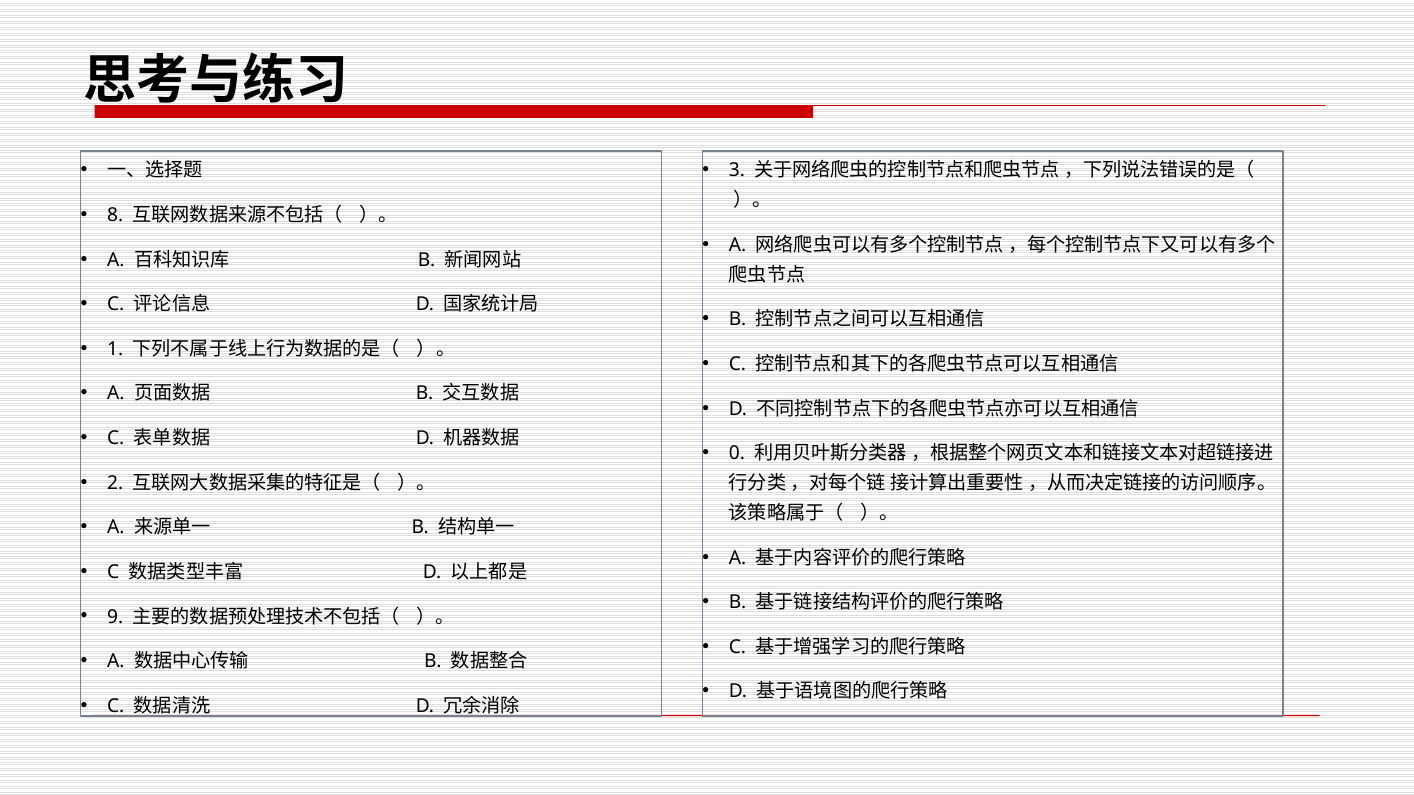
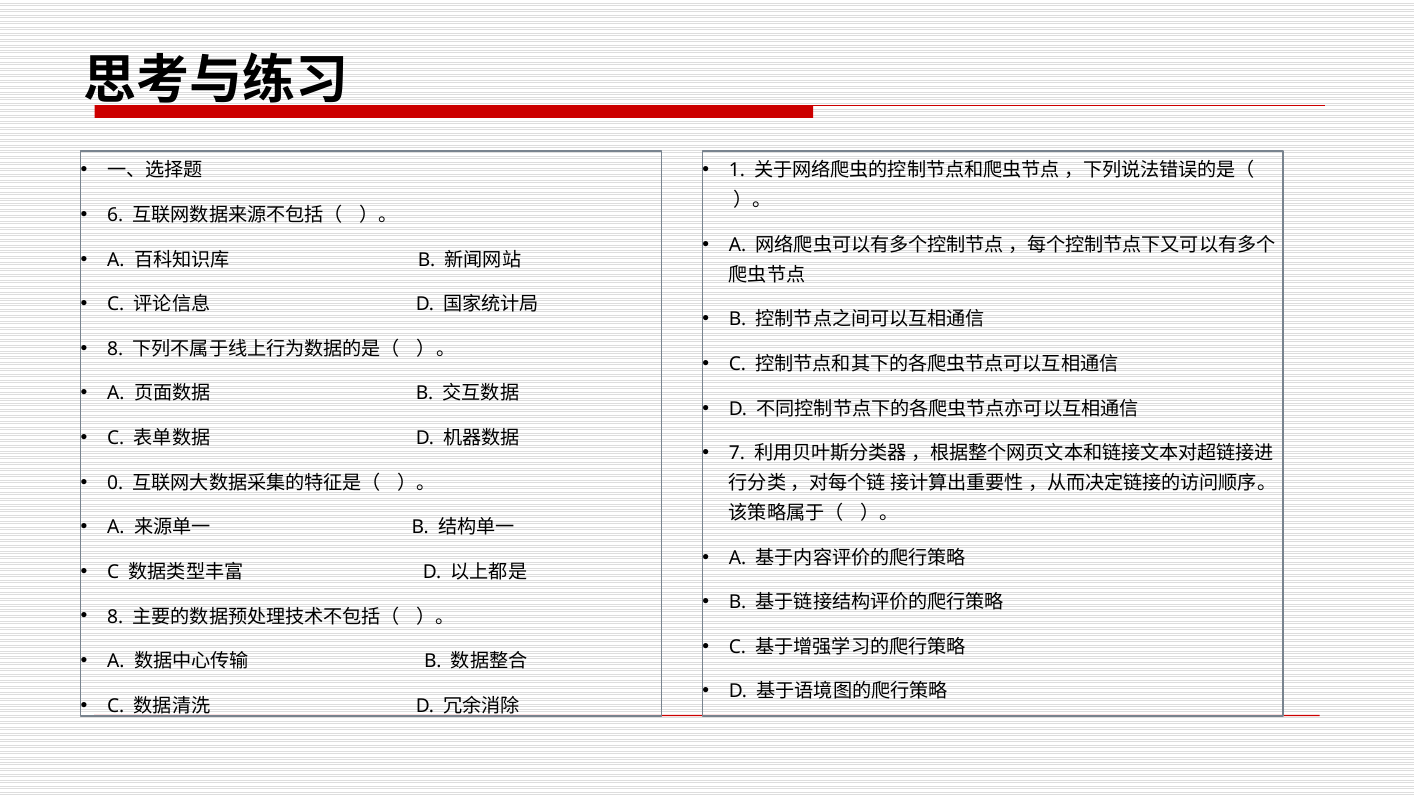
3: 3 -> 1 (737, 171)
8: 8 -> 6 (115, 215)
1: 1 -> 8 (115, 349)
0: 0 -> 7 (737, 454)
2: 2 -> 0 (115, 483)
9: 9 -> 8 (115, 617)
